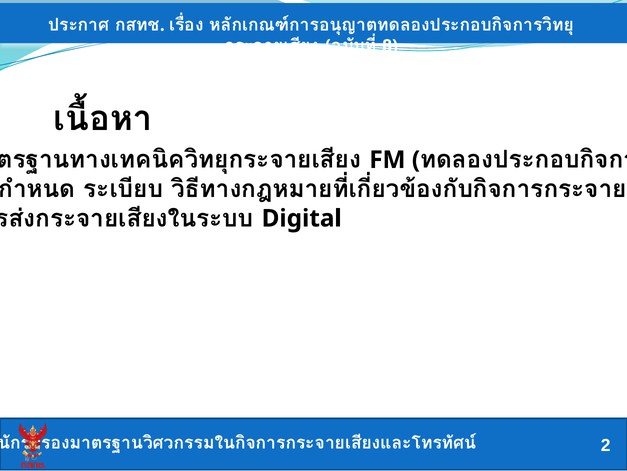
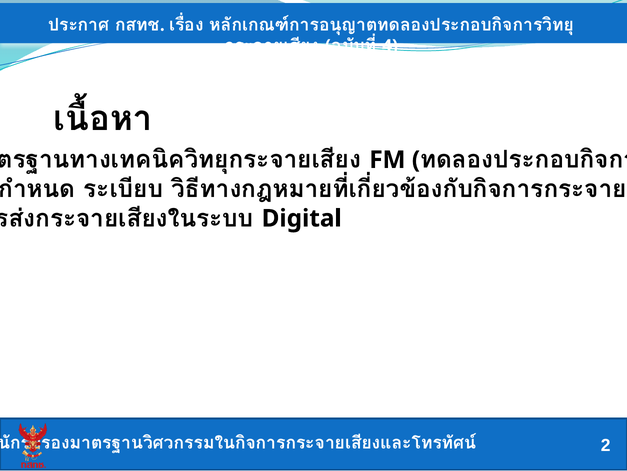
8: 8 -> 4 (390, 46)
